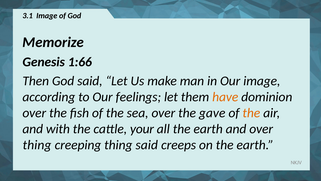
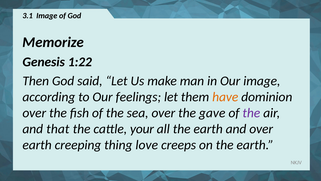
1:66: 1:66 -> 1:22 (80, 62)
the colour: orange -> purple (251, 113)
with: with -> that (58, 129)
thing: thing -> earth (37, 145)
thing said: said -> love (147, 145)
